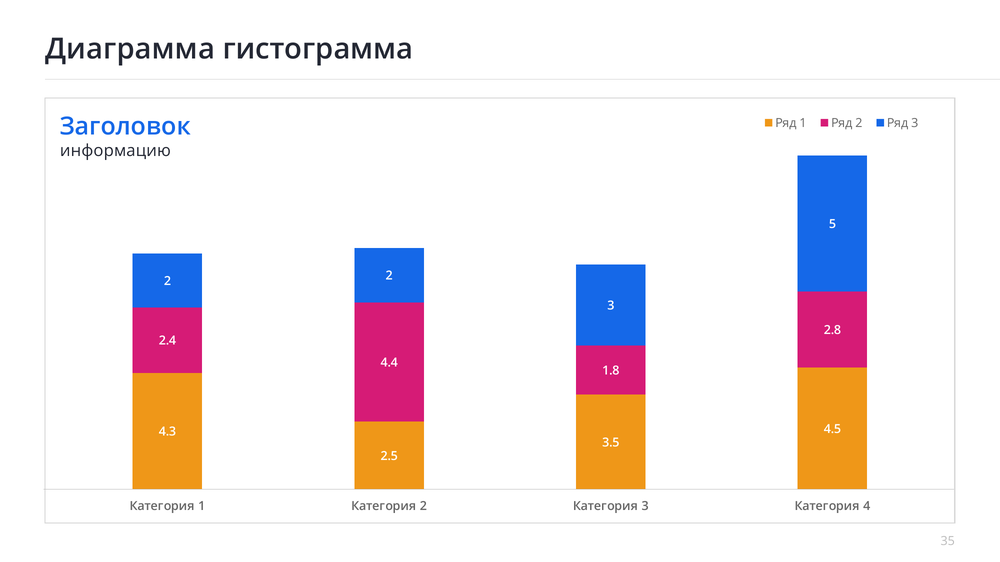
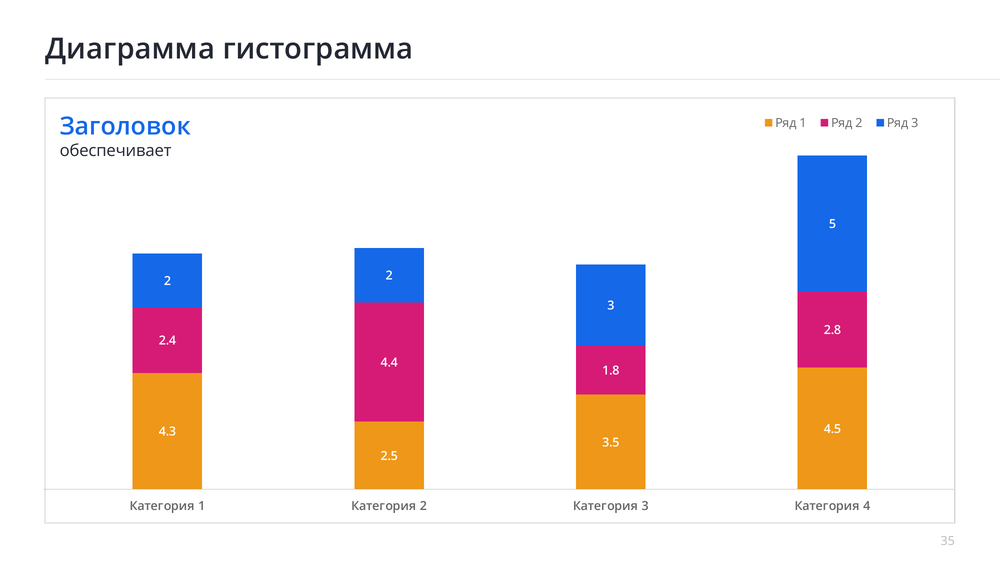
информацию: информацию -> обеспечивает (116, 151)
